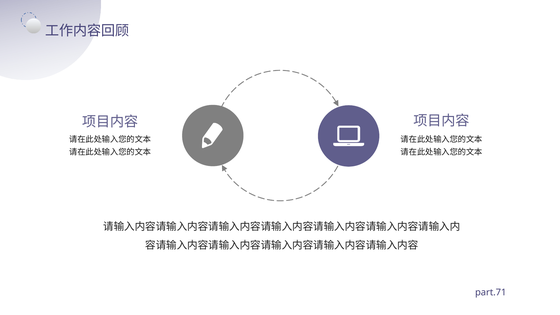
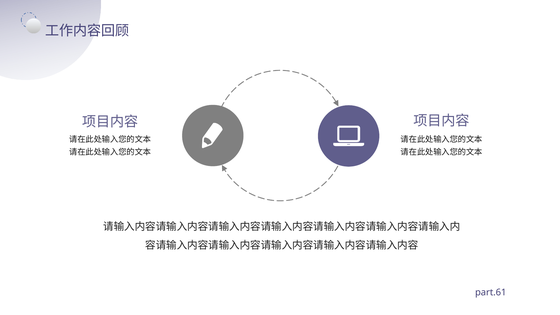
part.71: part.71 -> part.61 (491, 292)
